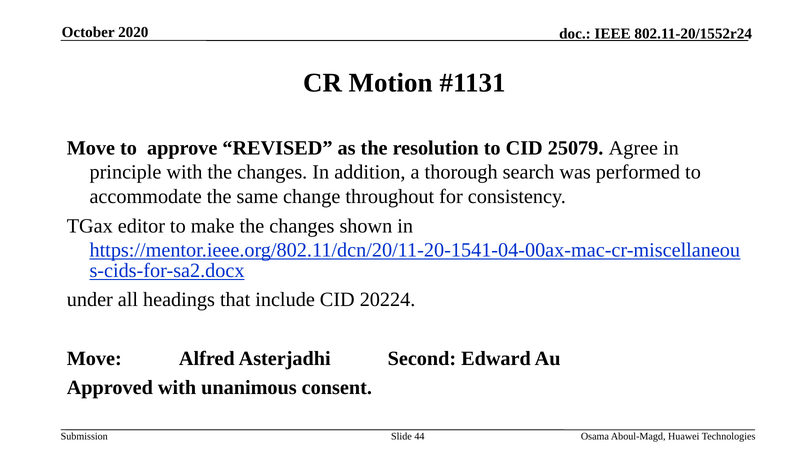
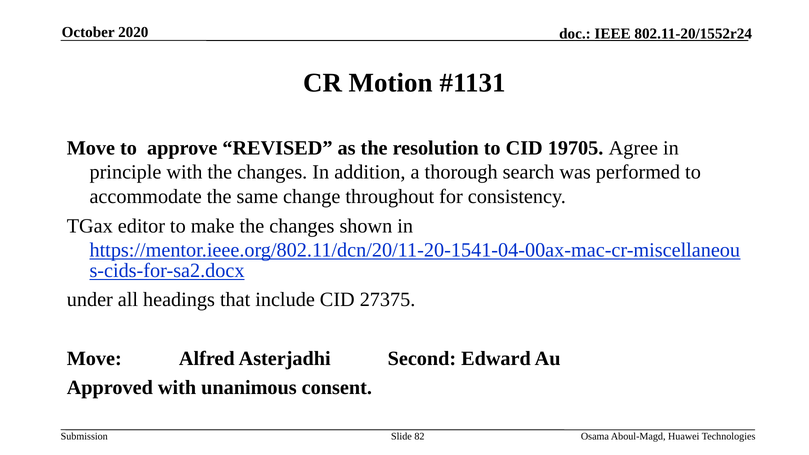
25079: 25079 -> 19705 (576, 148)
20224: 20224 -> 27375 (388, 300)
44: 44 -> 82 (419, 436)
